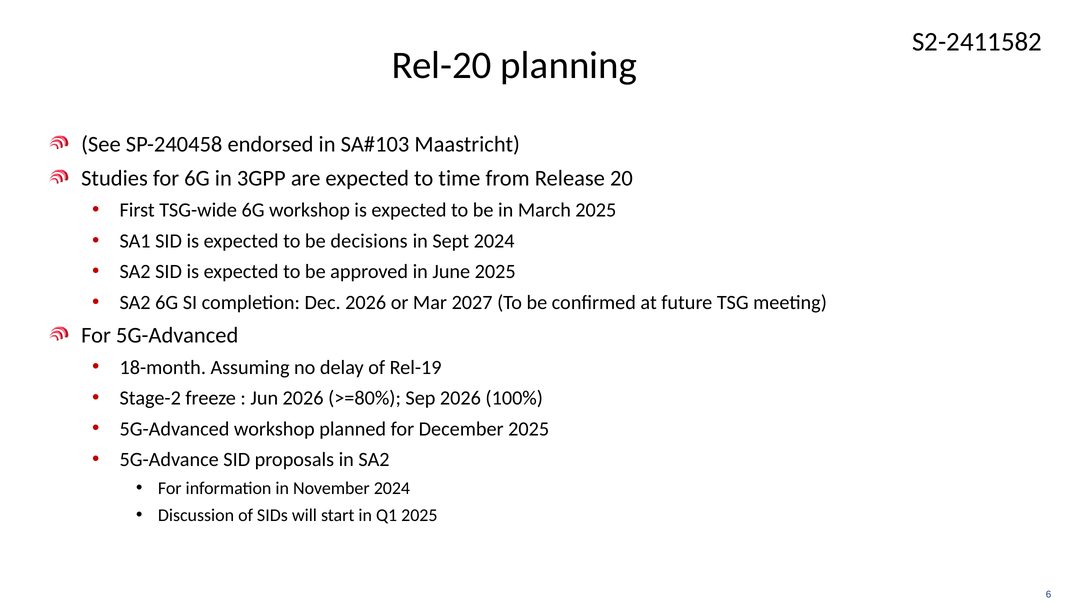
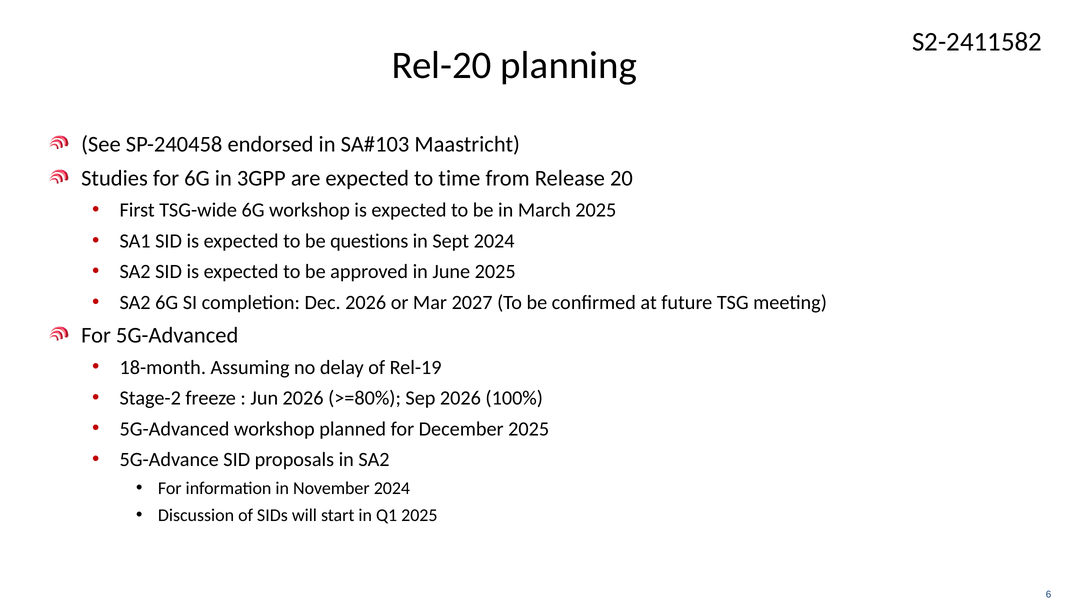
decisions: decisions -> questions (369, 241)
